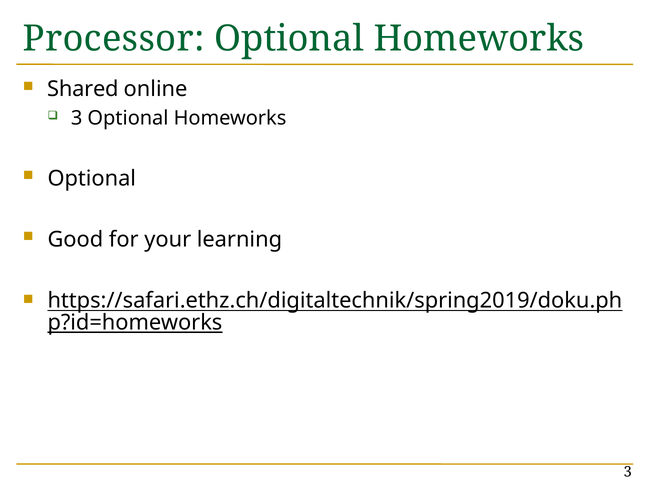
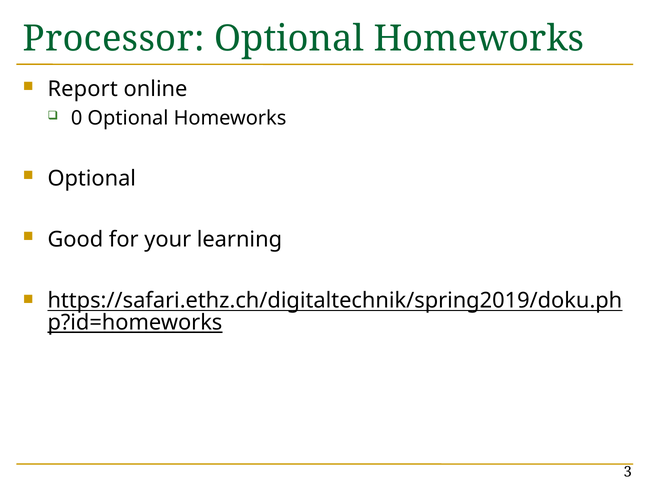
Shared: Shared -> Report (83, 89)
3: 3 -> 0 (77, 118)
